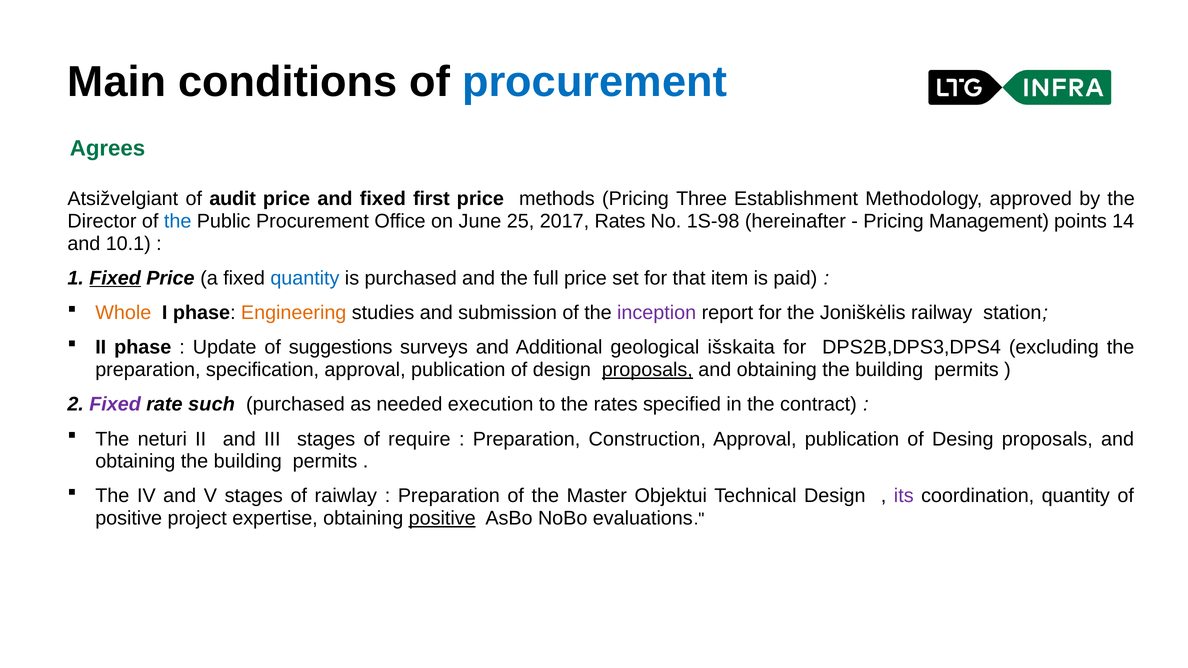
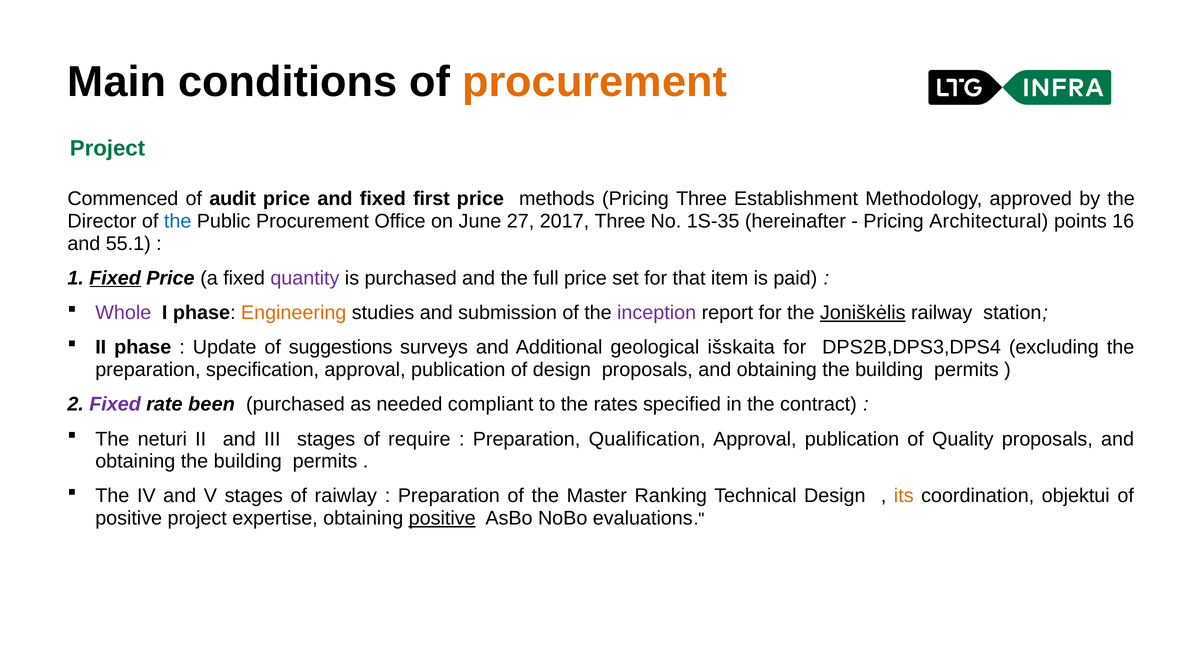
procurement colour: blue -> orange (595, 82)
Agrees: Agrees -> Project (107, 148)
Atsižvelgiant: Atsižvelgiant -> Commenced (123, 199)
25: 25 -> 27 (521, 221)
2017 Rates: Rates -> Three (620, 221)
1S-98: 1S-98 -> 1S-35 (713, 221)
Management: Management -> Architectural (989, 221)
14: 14 -> 16 (1123, 221)
10.1: 10.1 -> 55.1 (128, 244)
quantity colour: blue -> purple (305, 278)
Whole colour: orange -> purple (123, 313)
Joniškėlis underline: none -> present (863, 313)
proposals underline: present -> none (647, 370)
such: such -> been (212, 404)
execution: execution -> compliant (491, 404)
Construction: Construction -> Qualification (647, 439)
Desing: Desing -> Quality (963, 439)
Objektui: Objektui -> Ranking (671, 496)
its colour: purple -> orange (904, 496)
coordination quantity: quantity -> objektui (1076, 496)
